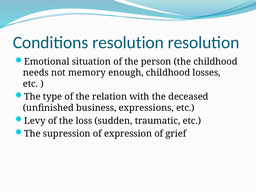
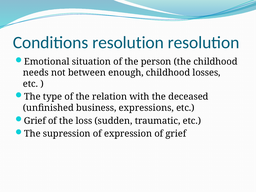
memory: memory -> between (87, 73)
Levy: Levy -> Grief (35, 121)
